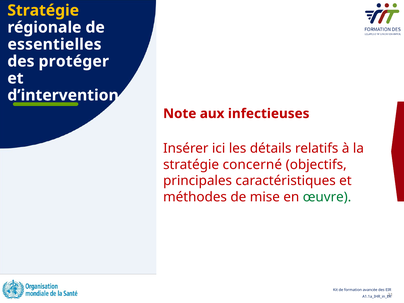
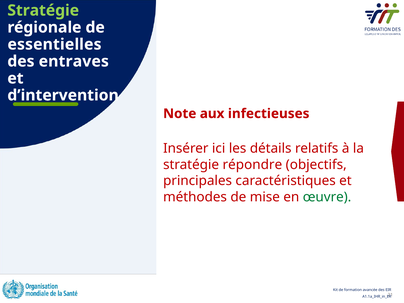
Stratégie colour: yellow -> light green (43, 10)
protéger: protéger -> entraves (74, 61)
concerné: concerné -> répondre (252, 165)
